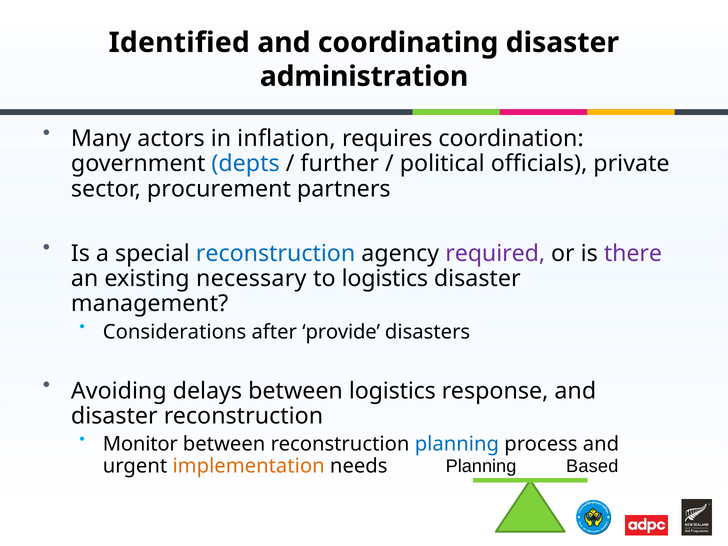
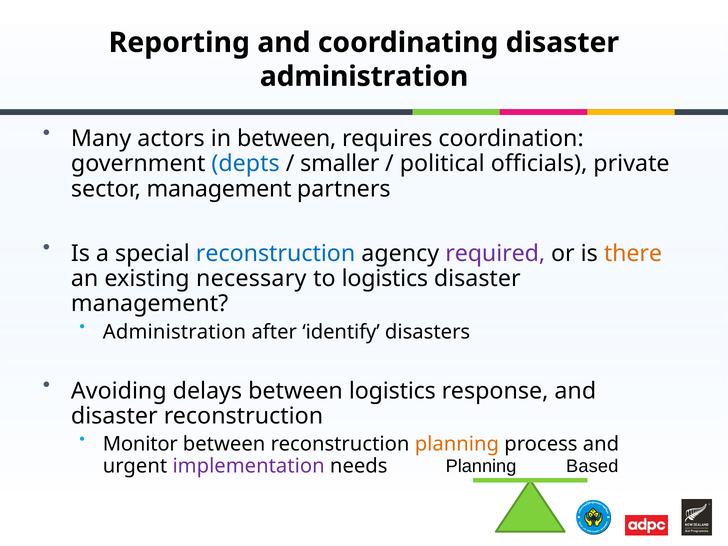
Identified: Identified -> Reporting (179, 43)
in inflation: inflation -> between (287, 139)
further: further -> smaller (340, 164)
sector procurement: procurement -> management (219, 189)
there colour: purple -> orange (633, 253)
Considerations: Considerations -> Administration (174, 332)
provide: provide -> identify (341, 332)
planning colour: blue -> orange (457, 444)
implementation colour: orange -> purple (249, 466)
